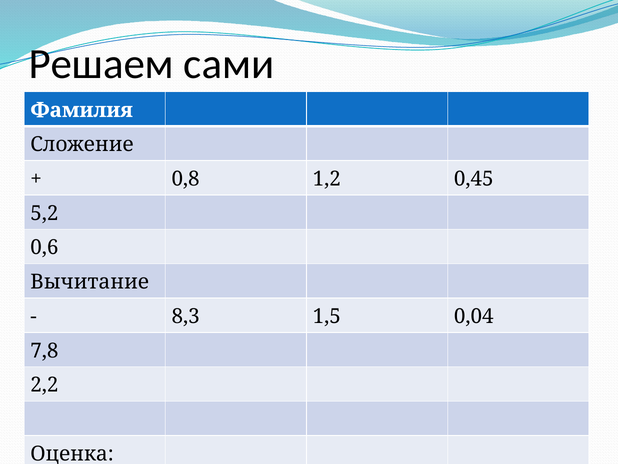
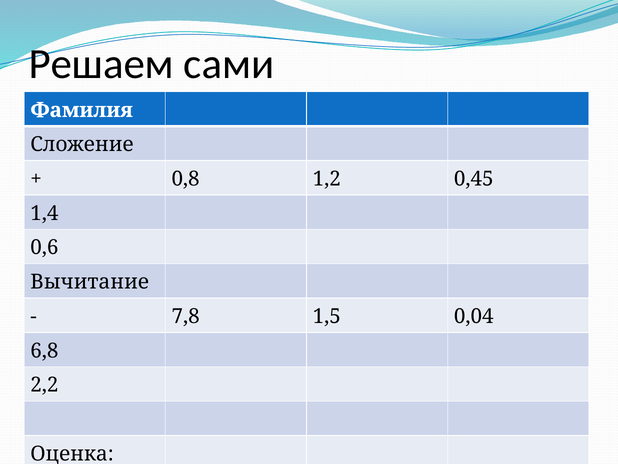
5,2: 5,2 -> 1,4 (44, 213)
8,3: 8,3 -> 7,8 (186, 316)
7,8: 7,8 -> 6,8 (44, 350)
